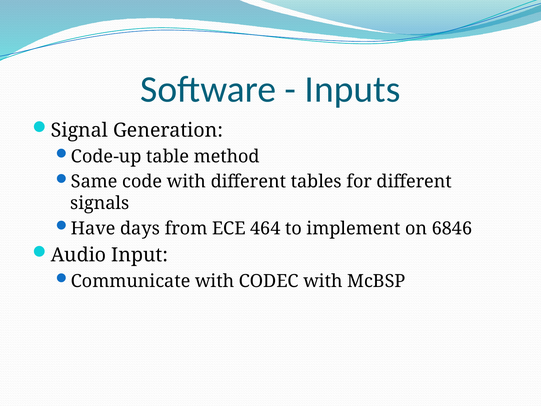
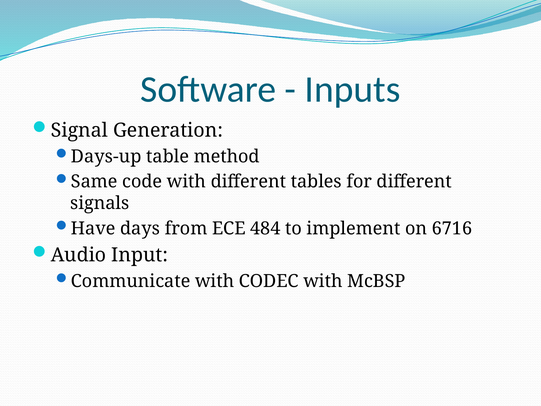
Code-up: Code-up -> Days-up (106, 156)
464: 464 -> 484 (265, 228)
6846: 6846 -> 6716 (452, 228)
